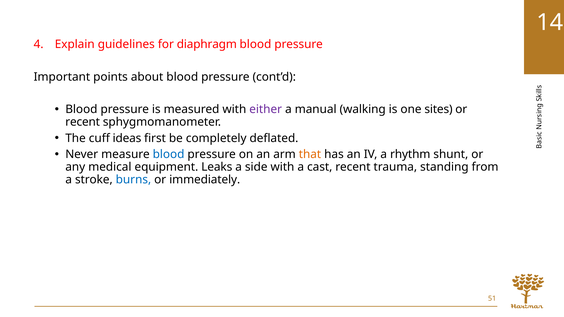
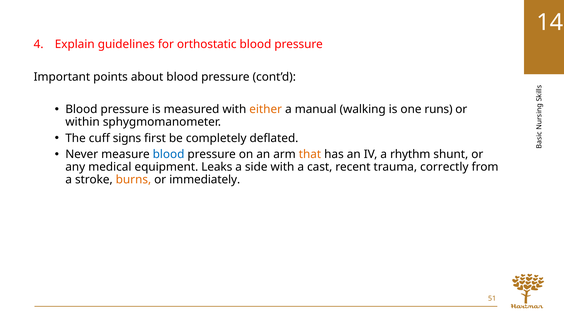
diaphragm: diaphragm -> orthostatic (207, 44)
either colour: purple -> orange (266, 109)
sites: sites -> runs (438, 109)
recent: recent -> within (83, 122)
ideas: ideas -> signs (127, 138)
standing: standing -> correctly (444, 167)
burns colour: blue -> orange (133, 180)
